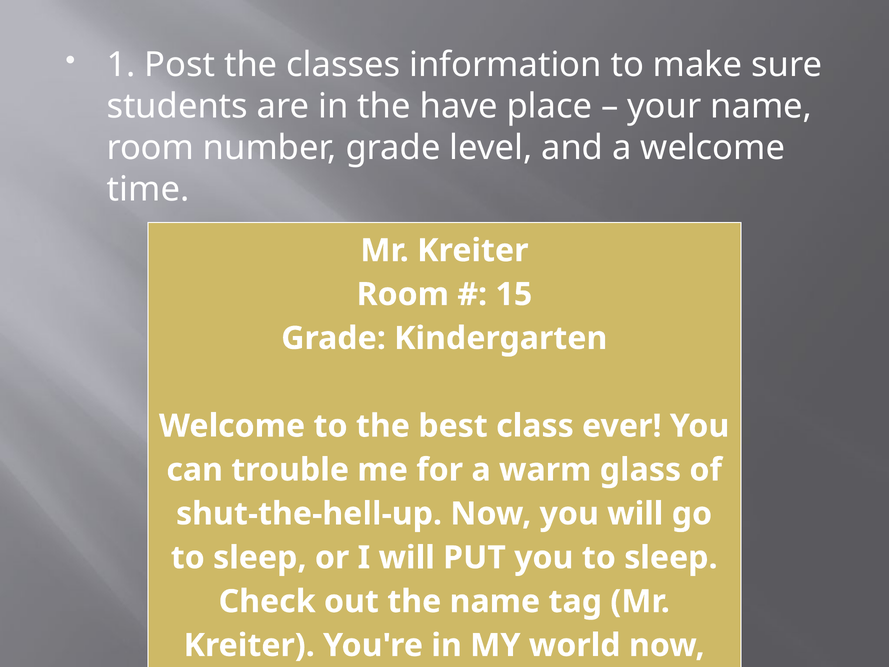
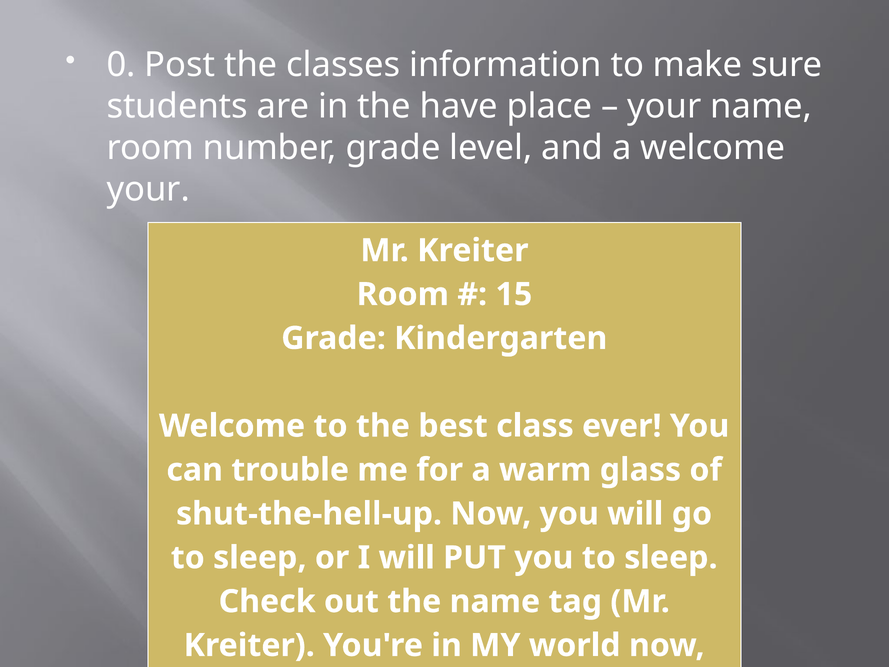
1: 1 -> 0 (121, 65)
time: time -> your (148, 189)
